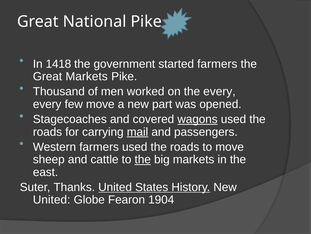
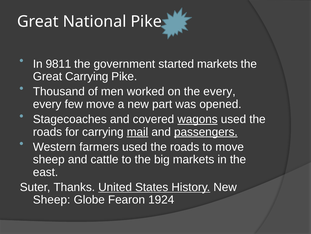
1418: 1418 -> 9811 (58, 64)
started farmers: farmers -> markets (217, 64)
Great Markets: Markets -> Carrying (87, 76)
passengers underline: none -> present (206, 131)
the underline: present -> none (143, 159)
United: United -> Sheep (52, 199)
1904: 1904 -> 1924 (161, 199)
